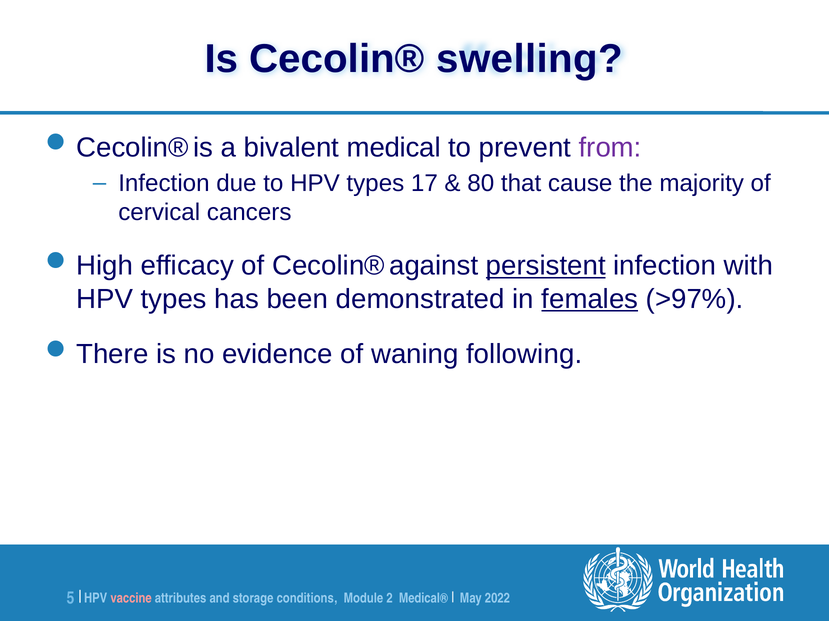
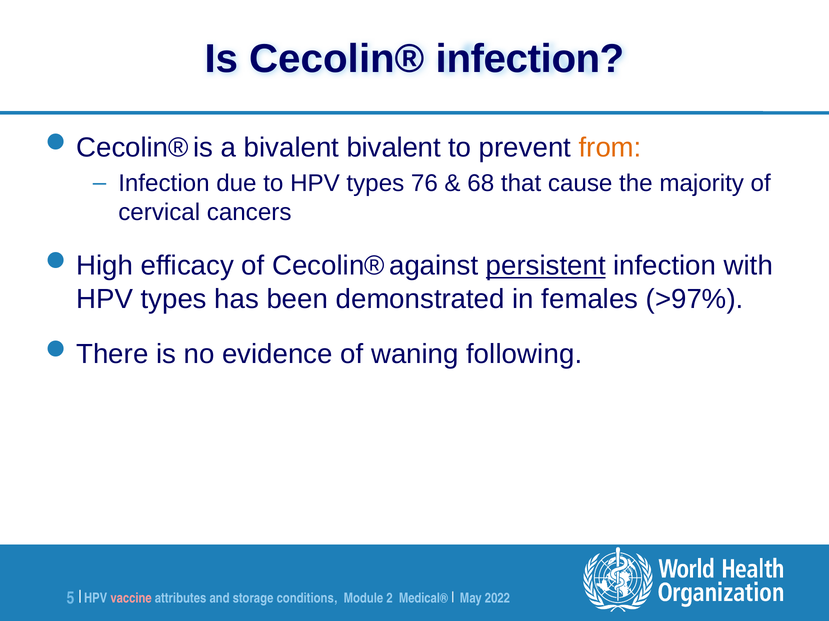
Cecolin® swelling: swelling -> infection (530, 59)
bivalent medical: medical -> bivalent (394, 148)
from colour: purple -> orange (610, 148)
17: 17 -> 76 (424, 184)
80: 80 -> 68 (481, 184)
females underline: present -> none (590, 299)
